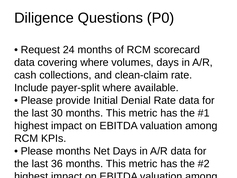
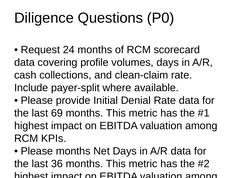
covering where: where -> profile (94, 62)
30: 30 -> 69 (57, 113)
